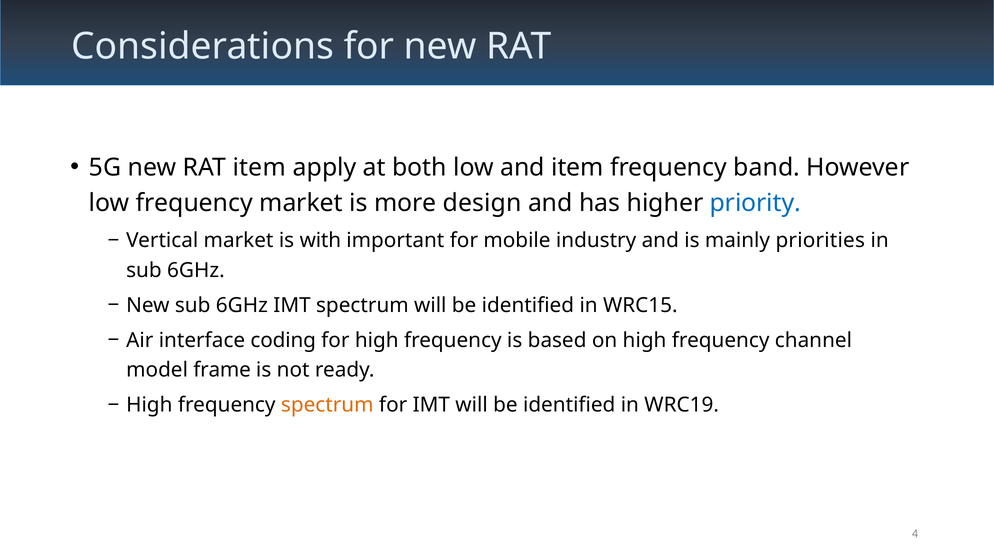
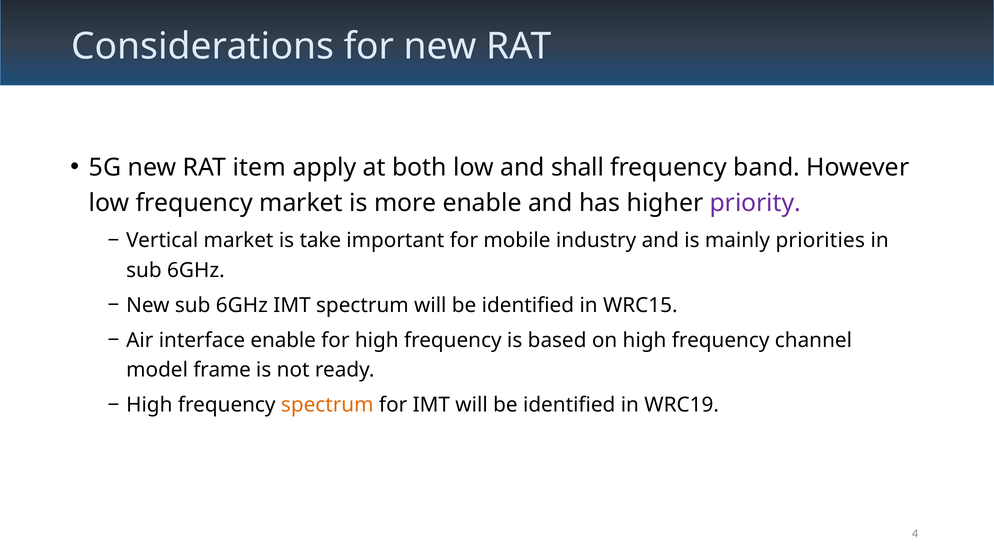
and item: item -> shall (578, 168)
more design: design -> enable (482, 203)
priority colour: blue -> purple (755, 203)
with: with -> take (320, 240)
interface coding: coding -> enable (283, 340)
